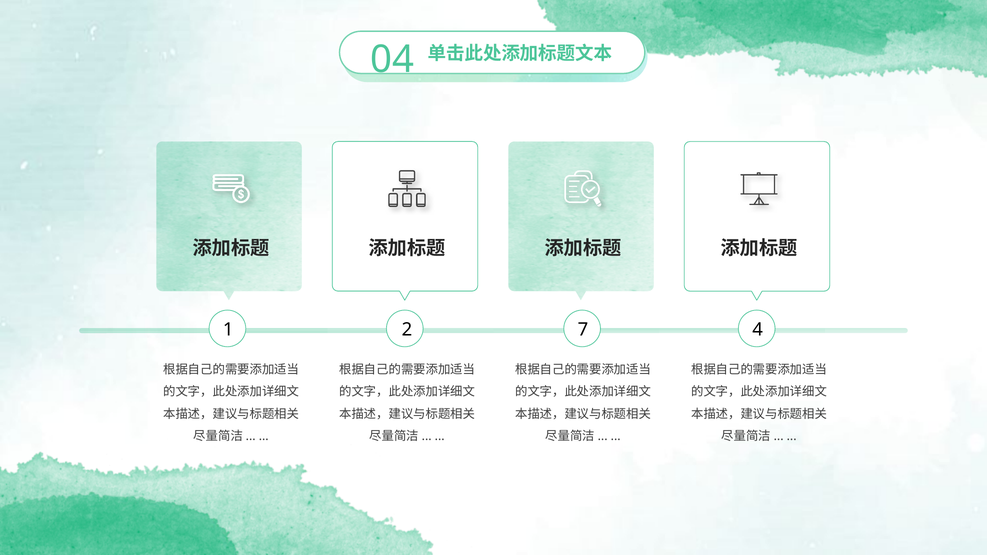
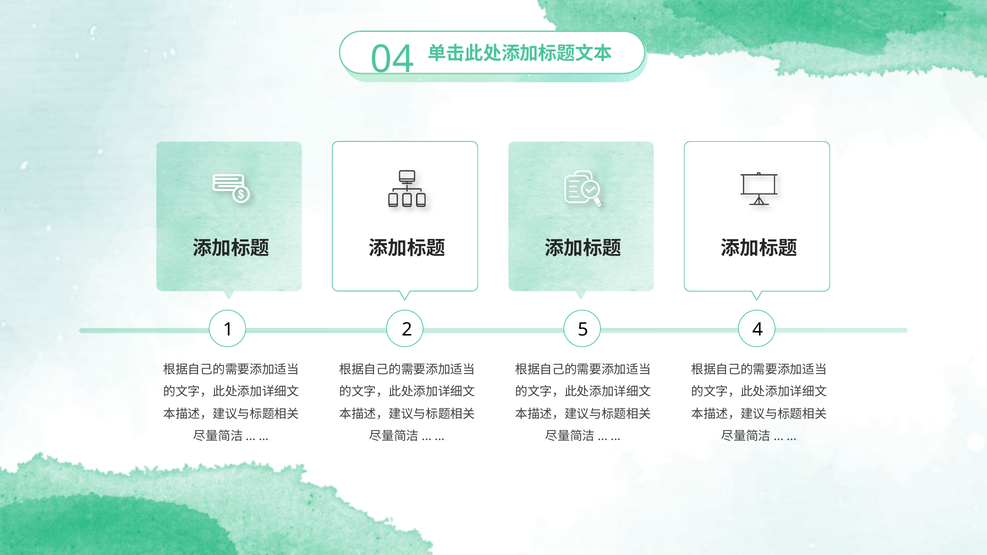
7: 7 -> 5 (583, 330)
